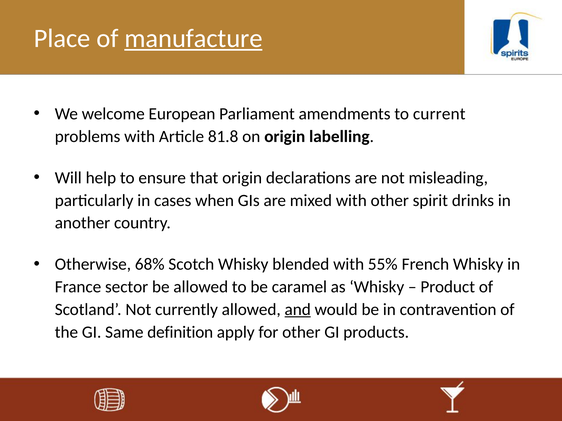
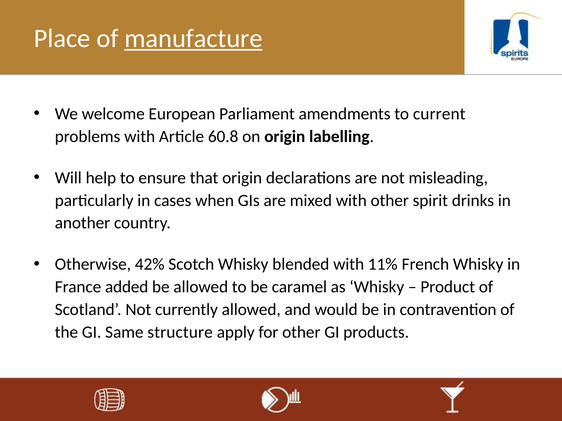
81.8: 81.8 -> 60.8 (223, 137)
68%: 68% -> 42% (150, 265)
55%: 55% -> 11% (383, 265)
sector: sector -> added (127, 287)
and underline: present -> none (298, 310)
definition: definition -> structure (180, 333)
